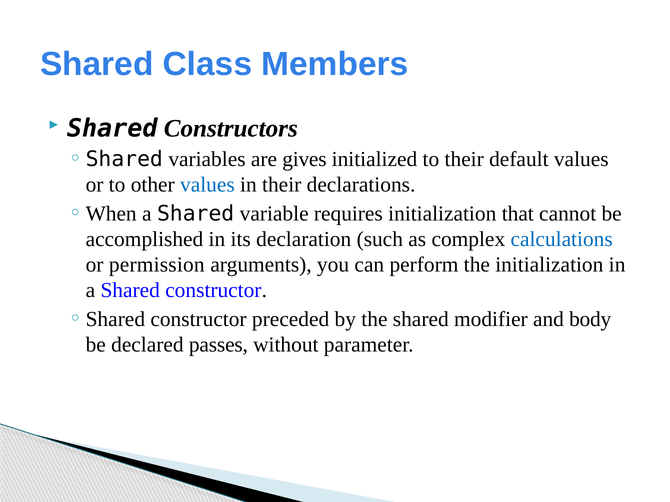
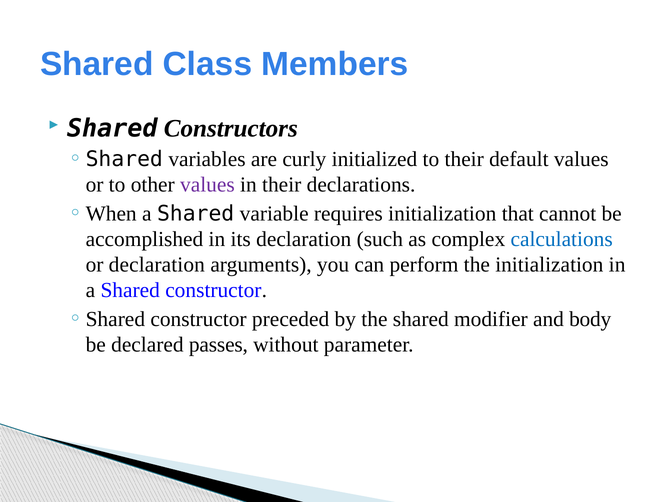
gives: gives -> curly (304, 159)
values colour: blue -> purple (207, 185)
or permission: permission -> declaration (157, 265)
